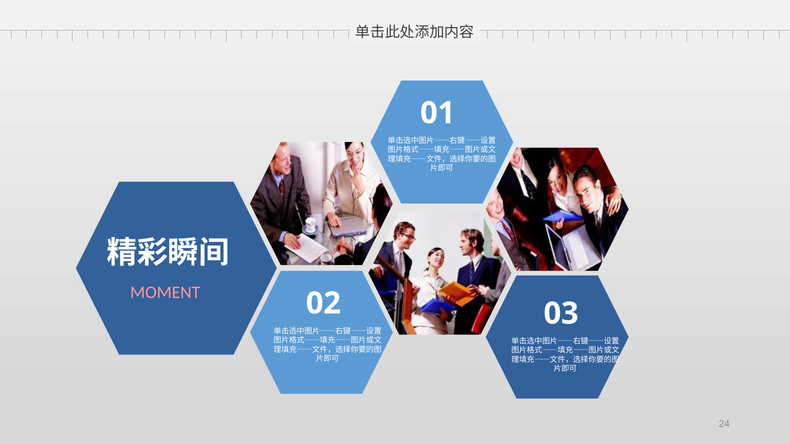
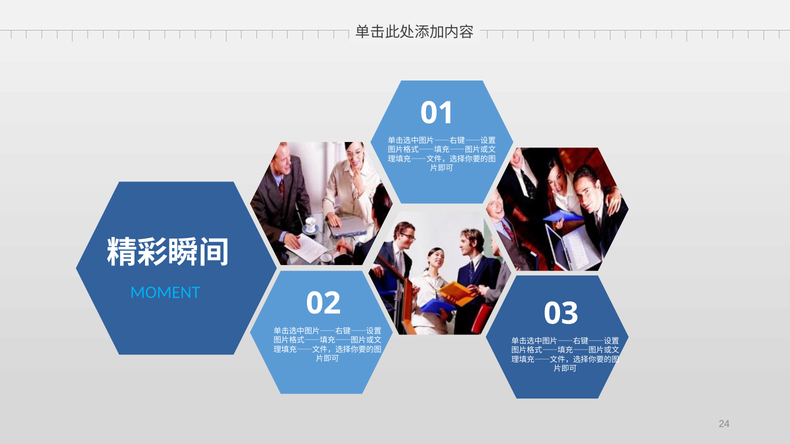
MOMENT colour: pink -> light blue (165, 293)
